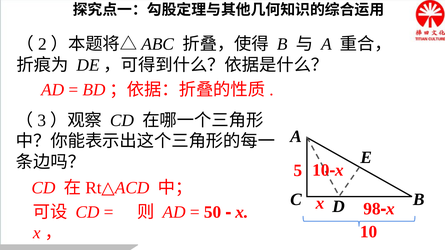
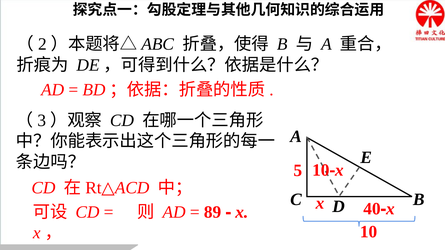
98: 98 -> 40 (372, 209)
50: 50 -> 89 (213, 212)
